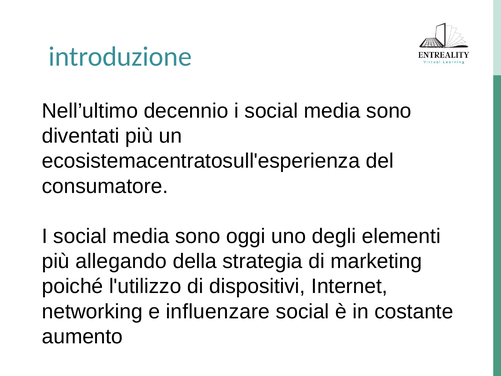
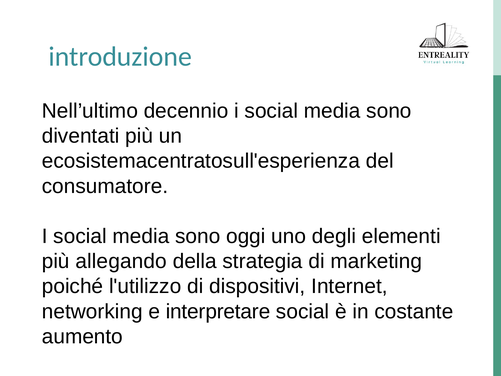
influenzare: influenzare -> interpretare (218, 311)
